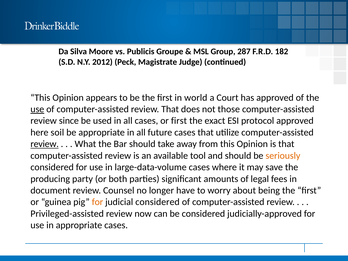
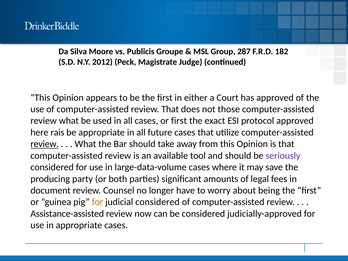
world: world -> either (196, 98)
use underline: present -> none (37, 109)
review since: since -> what (69, 121)
soil: soil -> rais (57, 132)
seriously colour: orange -> purple (283, 156)
Privileged-assisted: Privileged-assisted -> Assistance-assisted (67, 214)
